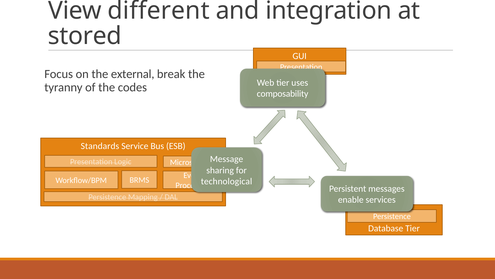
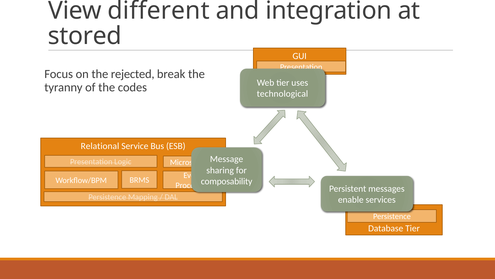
external: external -> rejected (133, 74)
composability: composability -> technological (282, 94)
Standards: Standards -> Relational (100, 146)
technological: technological -> composability (227, 181)
